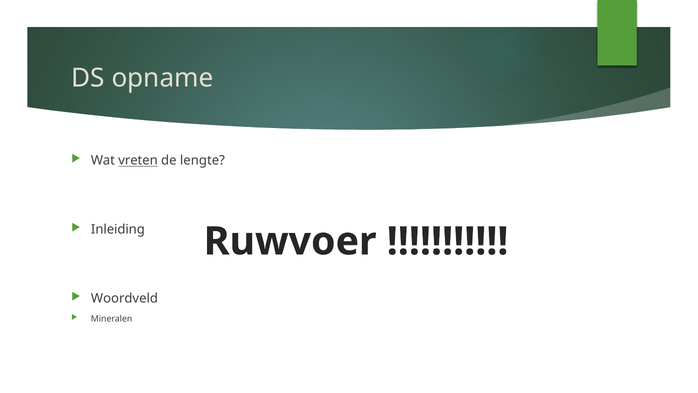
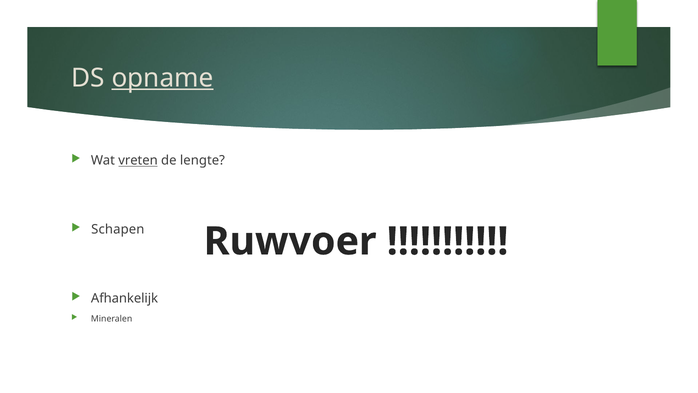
opname underline: none -> present (163, 78)
Inleiding: Inleiding -> Schapen (118, 229)
Woordveld: Woordveld -> Afhankelijk (125, 298)
